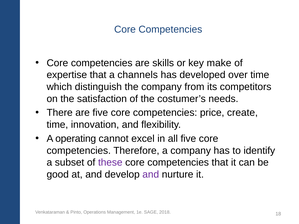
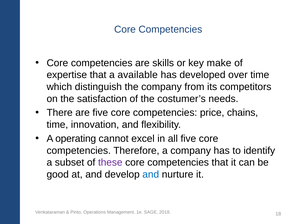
channels: channels -> available (138, 75)
create: create -> chains (243, 113)
and colour: purple -> blue (151, 175)
